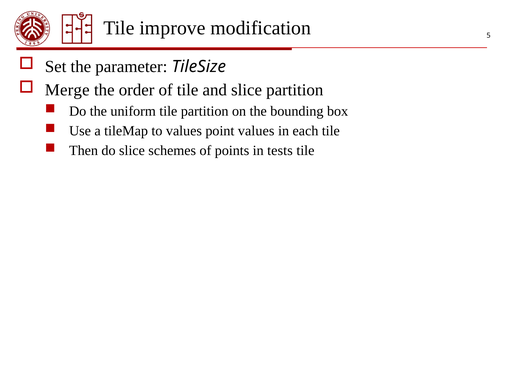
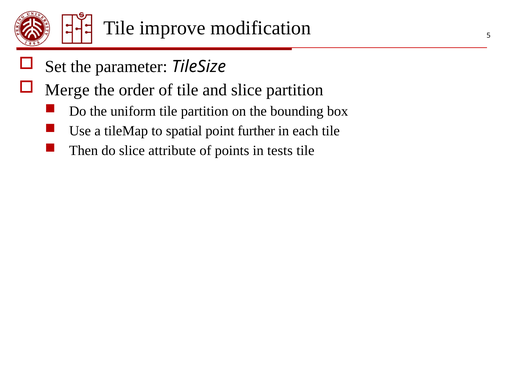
to values: values -> spatial (184, 131)
point values: values -> further (256, 131)
schemes: schemes -> attribute (172, 151)
